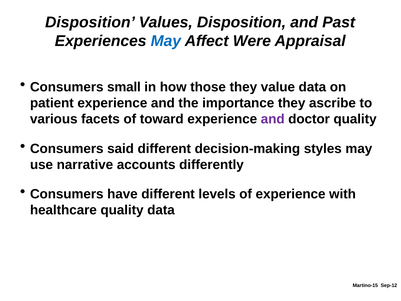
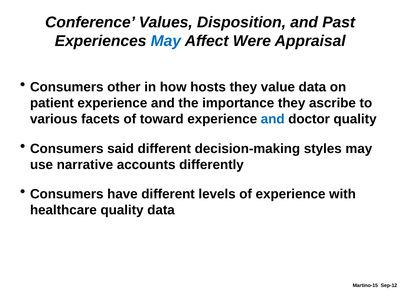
Disposition: Disposition -> Conference (90, 22)
small: small -> other (124, 87)
those: those -> hosts (208, 87)
and colour: purple -> blue (273, 119)
